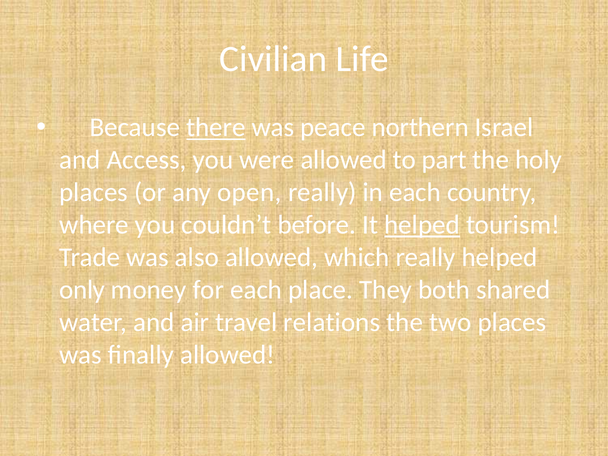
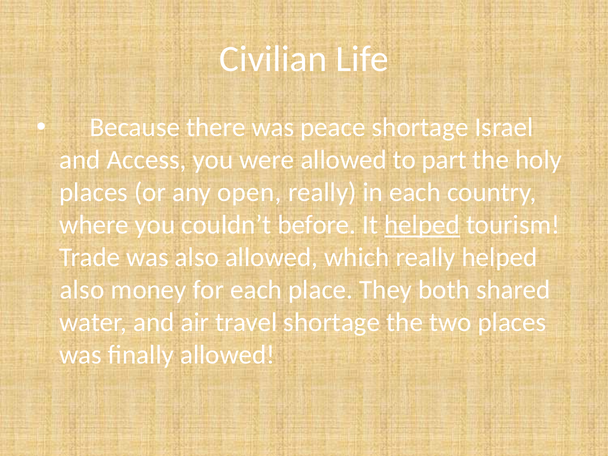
there underline: present -> none (216, 128)
peace northern: northern -> shortage (420, 128)
only: only -> also (82, 290)
travel relations: relations -> shortage (332, 322)
